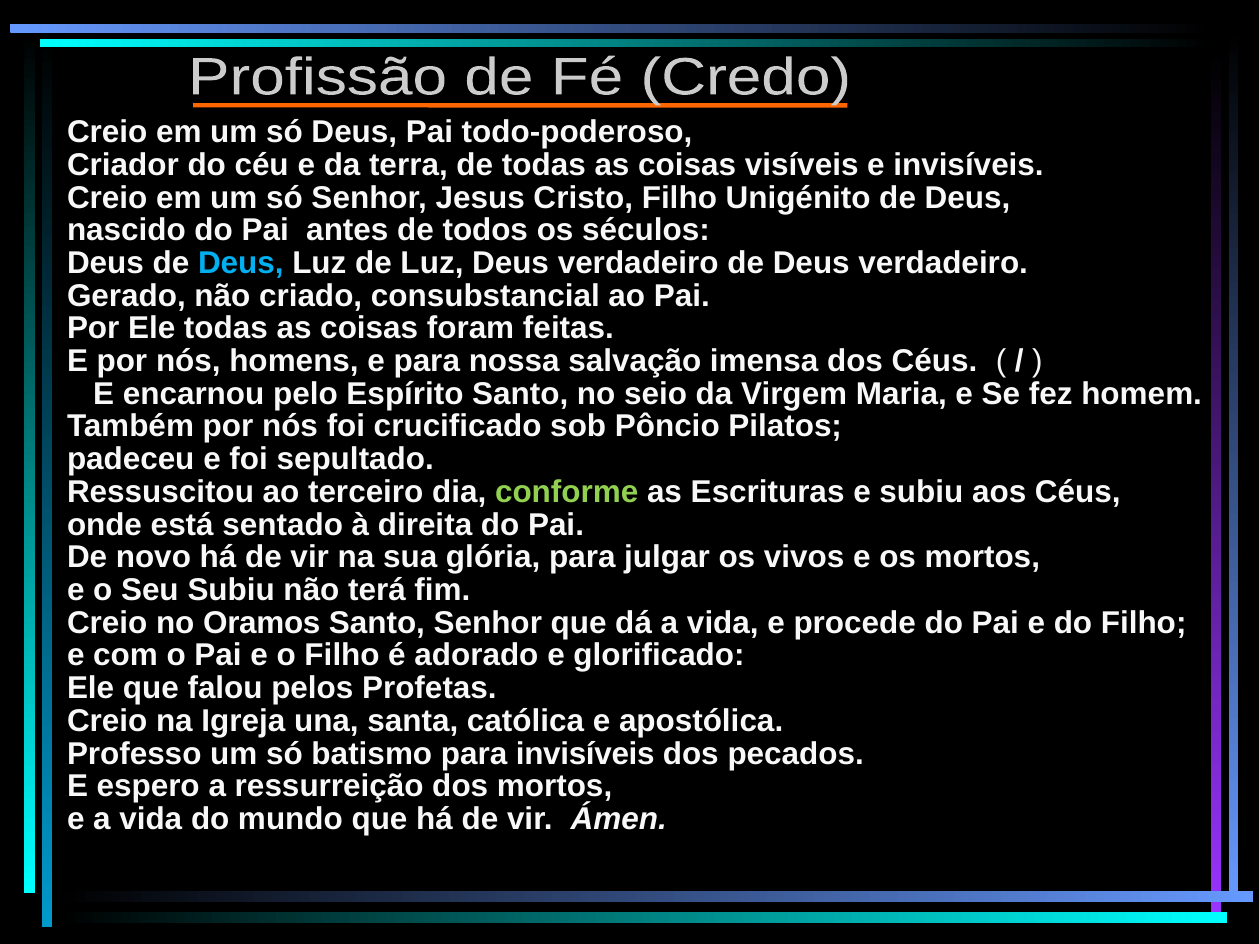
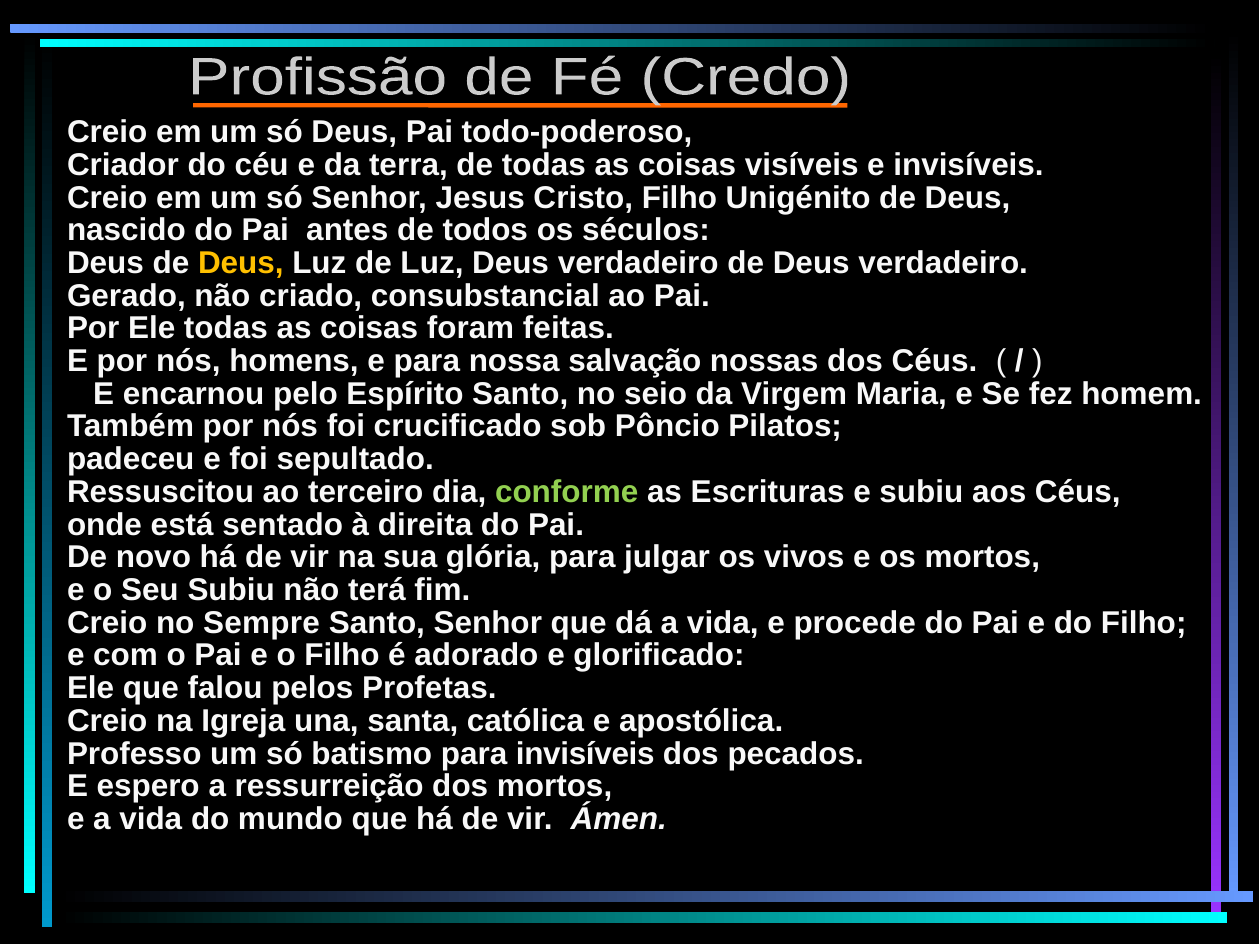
Deus colour: light blue -> yellow (241, 263)
imensa: imensa -> nossas (764, 361)
Oramos: Oramos -> Sempre (262, 623)
